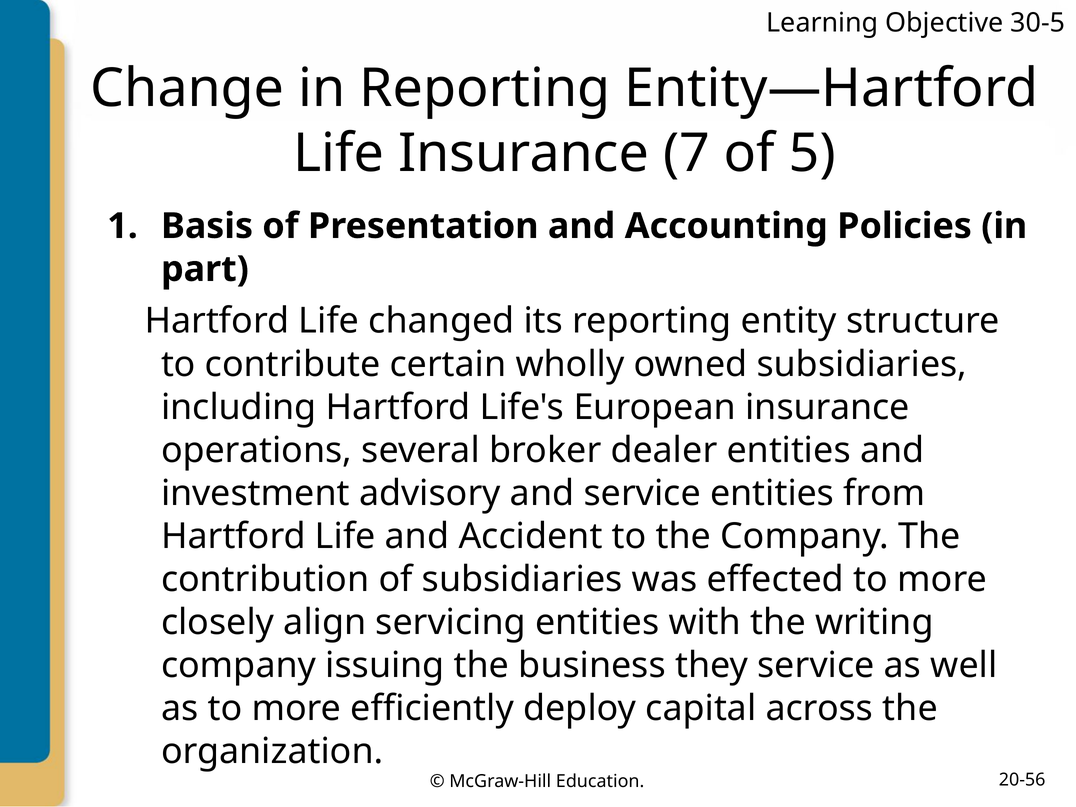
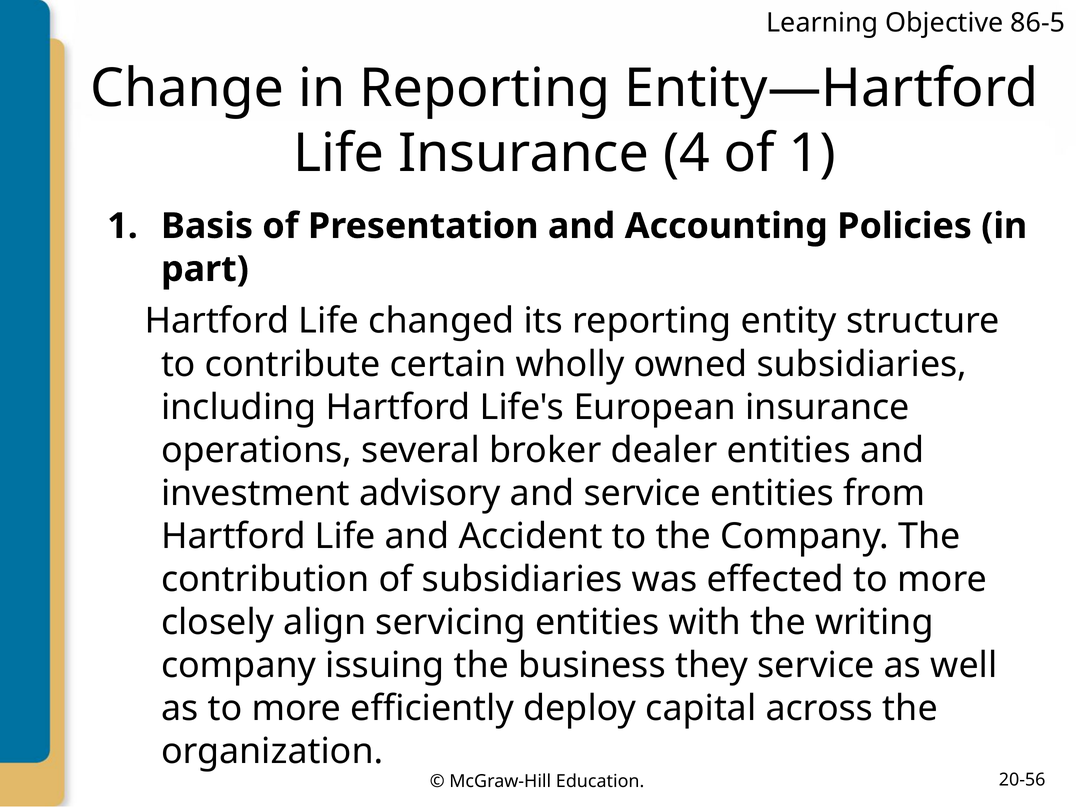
30-5: 30-5 -> 86-5 (1038, 23)
7: 7 -> 4 (687, 153)
of 5: 5 -> 1 (812, 153)
